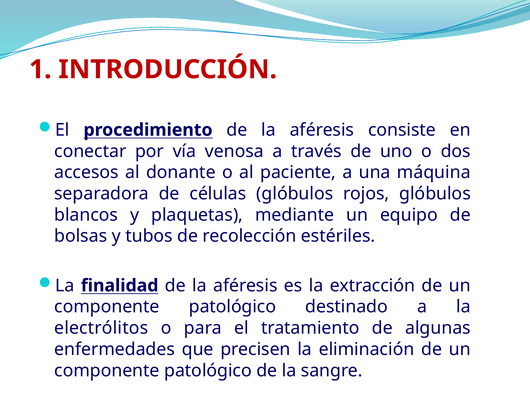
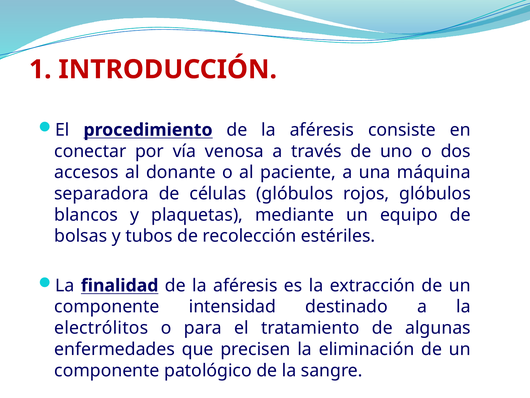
patológico: patológico -> intensidad (232, 306)
